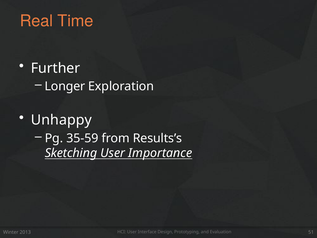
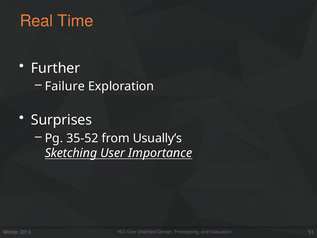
Longer: Longer -> Failure (65, 86)
Unhappy: Unhappy -> Surprises (61, 120)
35-59: 35-59 -> 35-52 (82, 138)
Results’s: Results’s -> Usually’s (157, 138)
